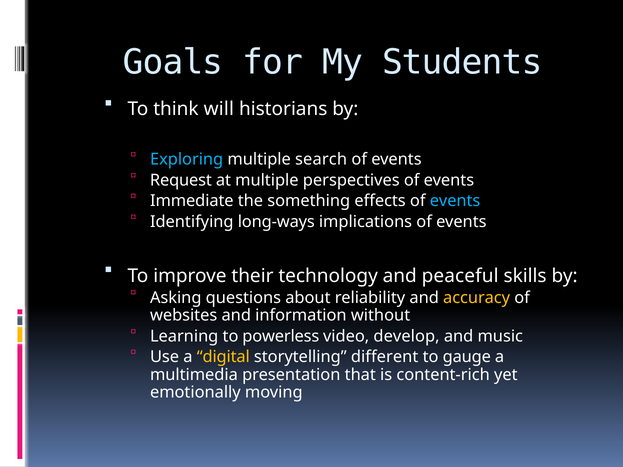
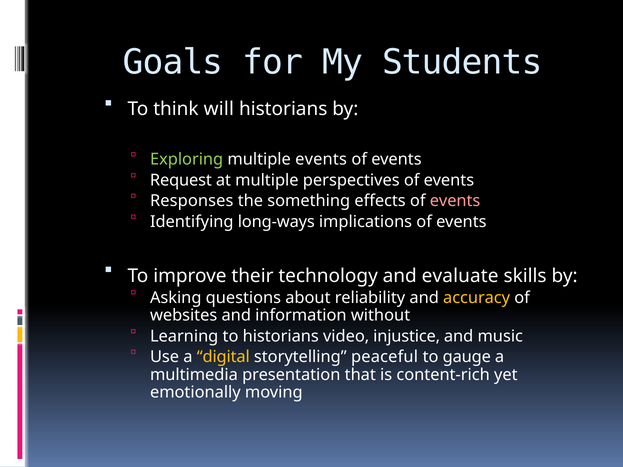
Exploring colour: light blue -> light green (187, 159)
multiple search: search -> events (321, 159)
Immediate: Immediate -> Responses (192, 201)
events colour: light blue -> pink (455, 201)
peaceful: peaceful -> evaluate (460, 276)
to powerless: powerless -> historians (281, 336)
develop: develop -> injustice (407, 336)
different: different -> peaceful (385, 357)
